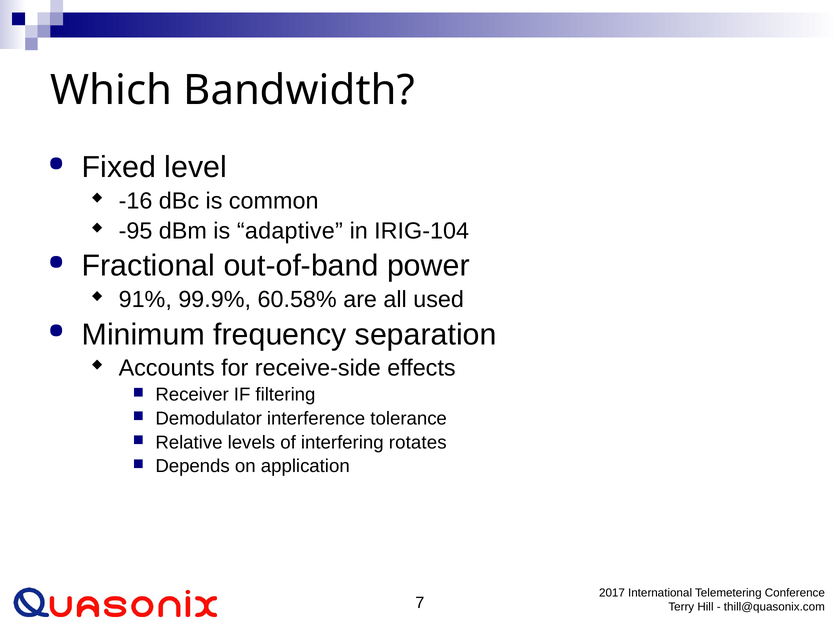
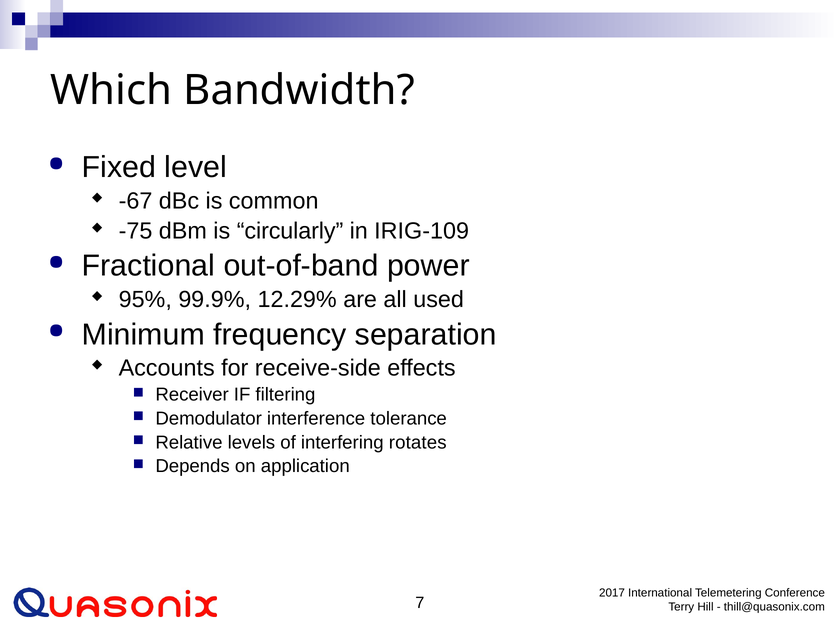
-16: -16 -> -67 (136, 201)
-95: -95 -> -75 (136, 231)
adaptive: adaptive -> circularly (290, 231)
IRIG-104: IRIG-104 -> IRIG-109 (422, 231)
91%: 91% -> 95% (145, 300)
60.58%: 60.58% -> 12.29% (297, 300)
